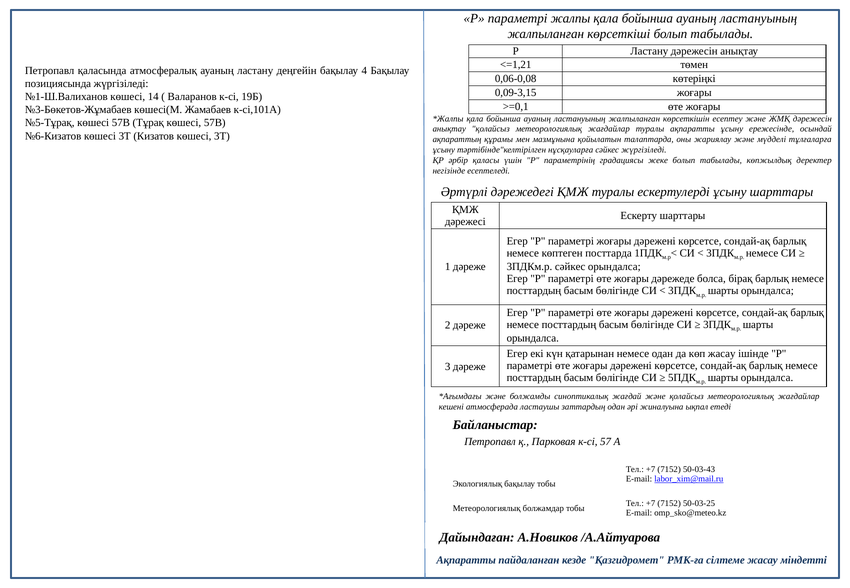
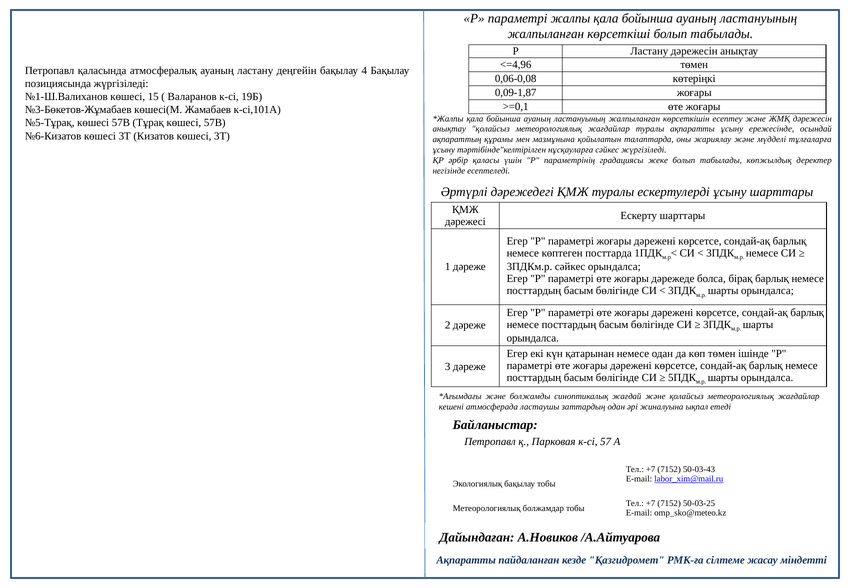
<=1,21: <=1,21 -> <=4,96 (516, 65)
0,09-3,15: 0,09-3,15 -> 0,09-1,87 (516, 93)
14: 14 -> 15 (153, 97)
көп жасау: жасау -> төмен (722, 354)
